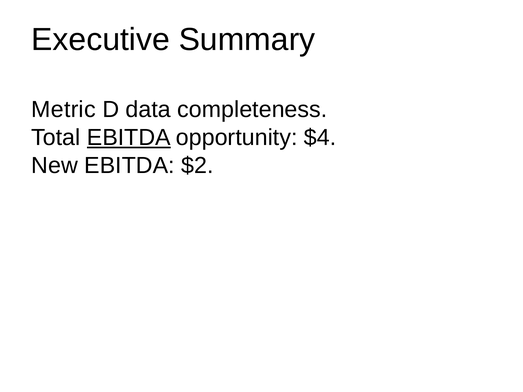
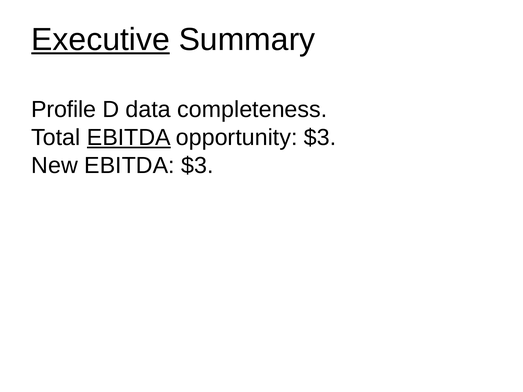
Executive underline: none -> present (101, 40)
Metric: Metric -> Profile (64, 110)
opportunity $4: $4 -> $3 (320, 138)
EBITDA $2: $2 -> $3 (197, 165)
